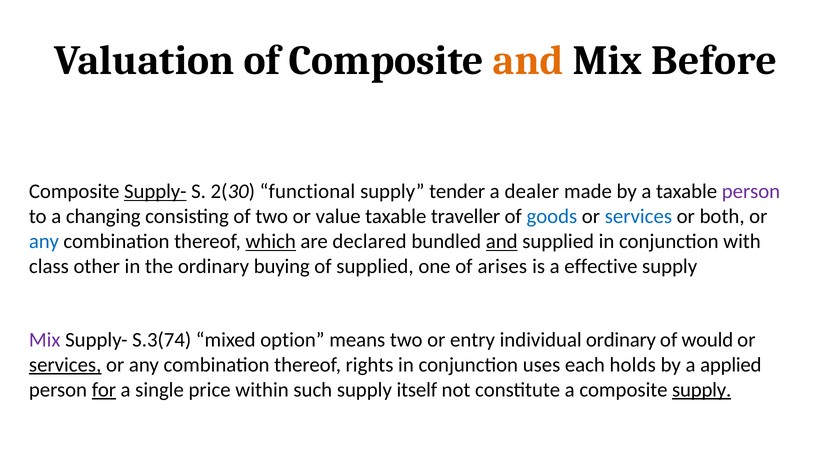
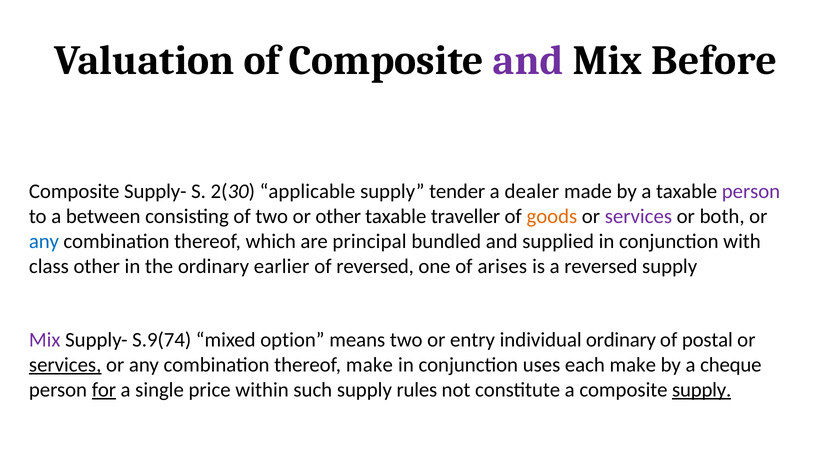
and colour: orange -> purple (528, 61)
Supply- underline: present -> none (155, 192)
functional: functional -> applicable (307, 192)
changing: changing -> between (103, 217)
or value: value -> other (338, 217)
goods colour: blue -> orange (552, 217)
services colour: blue -> purple (638, 217)
which underline: present -> none (271, 242)
declared: declared -> principal (369, 242)
and underline: present -> none (502, 242)
buying: buying -> earlier (282, 267)
of supplied: supplied -> reversed (375, 267)
a effective: effective -> reversed (601, 267)
S.3(74: S.3(74 -> S.9(74 (162, 340)
would: would -> postal (707, 340)
thereof rights: rights -> make (369, 365)
each holds: holds -> make (633, 365)
applied: applied -> cheque (731, 365)
itself: itself -> rules (417, 390)
